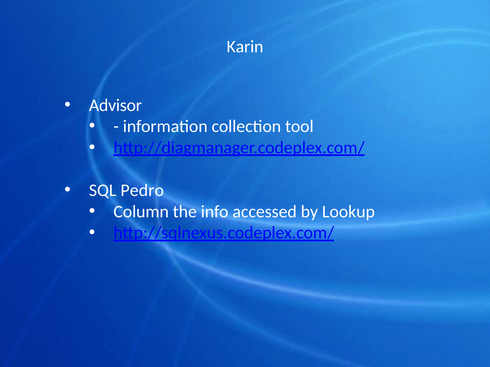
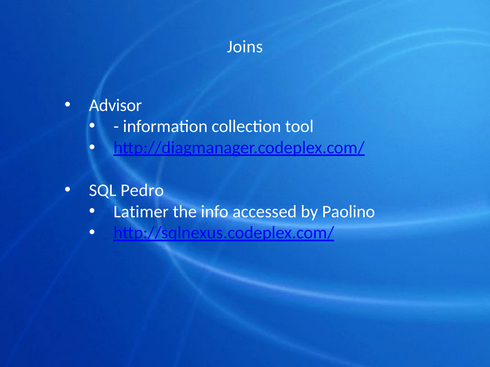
Karin: Karin -> Joins (245, 47)
Column: Column -> Latimer (141, 212)
Lookup: Lookup -> Paolino (349, 212)
